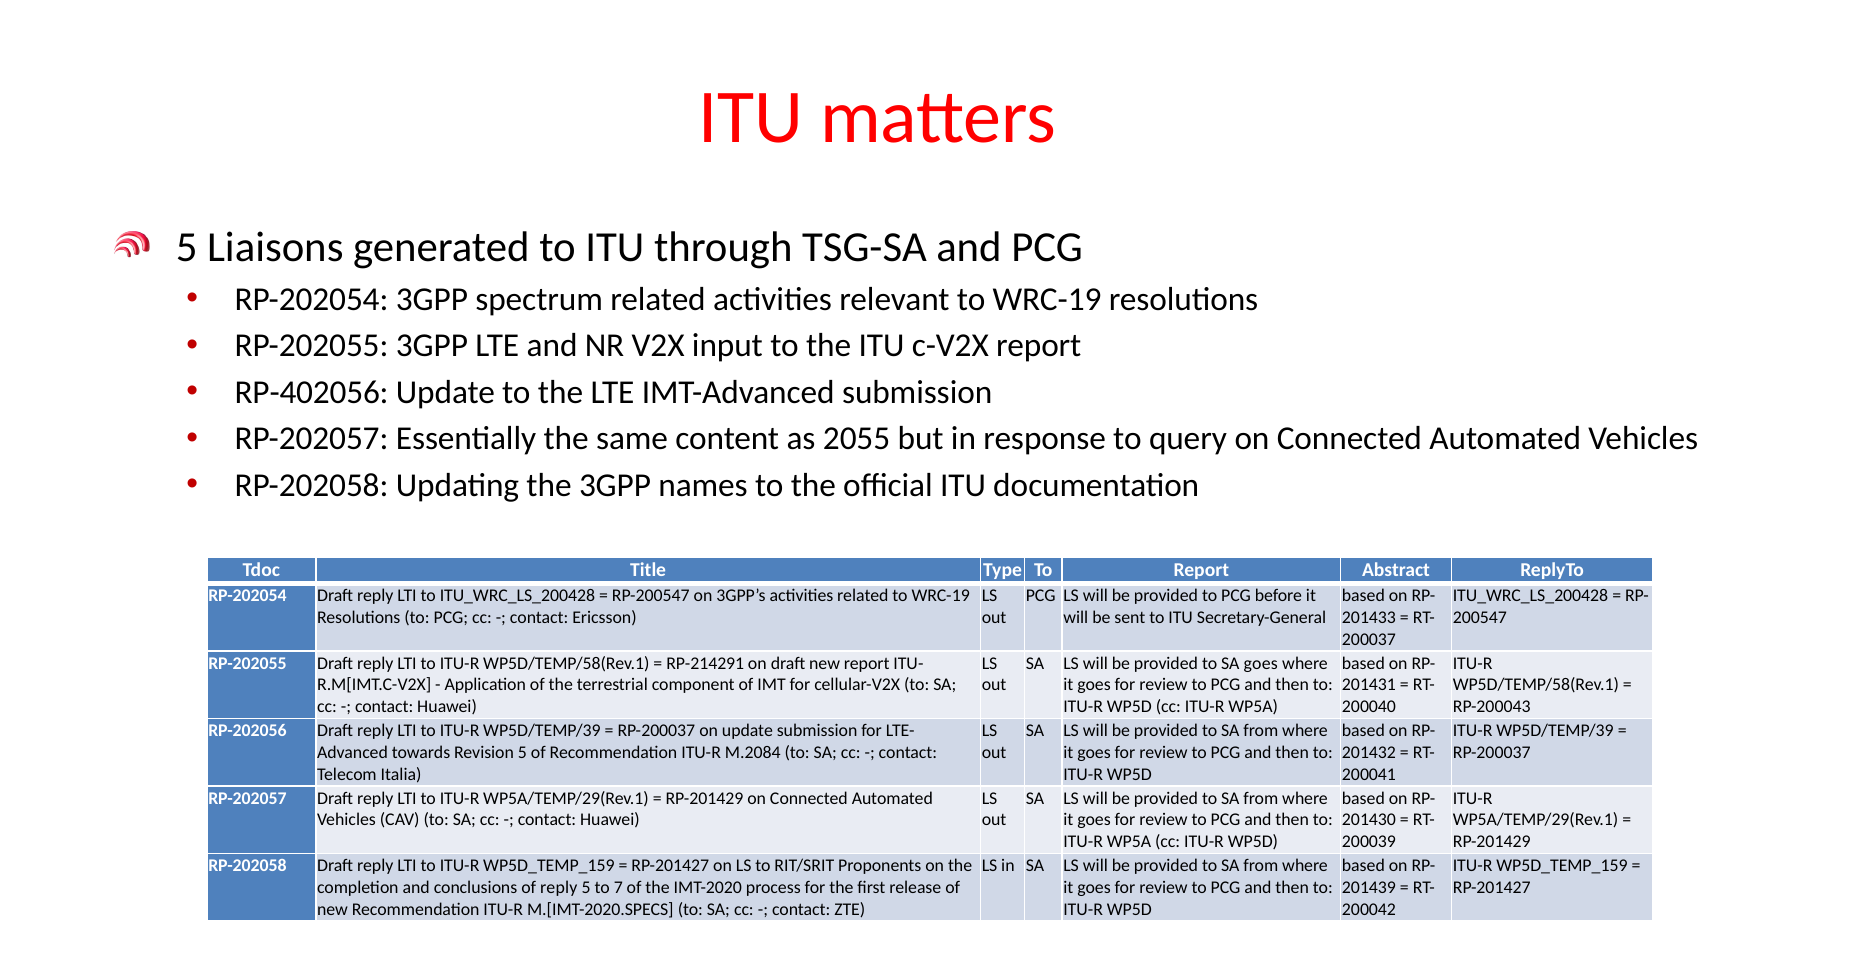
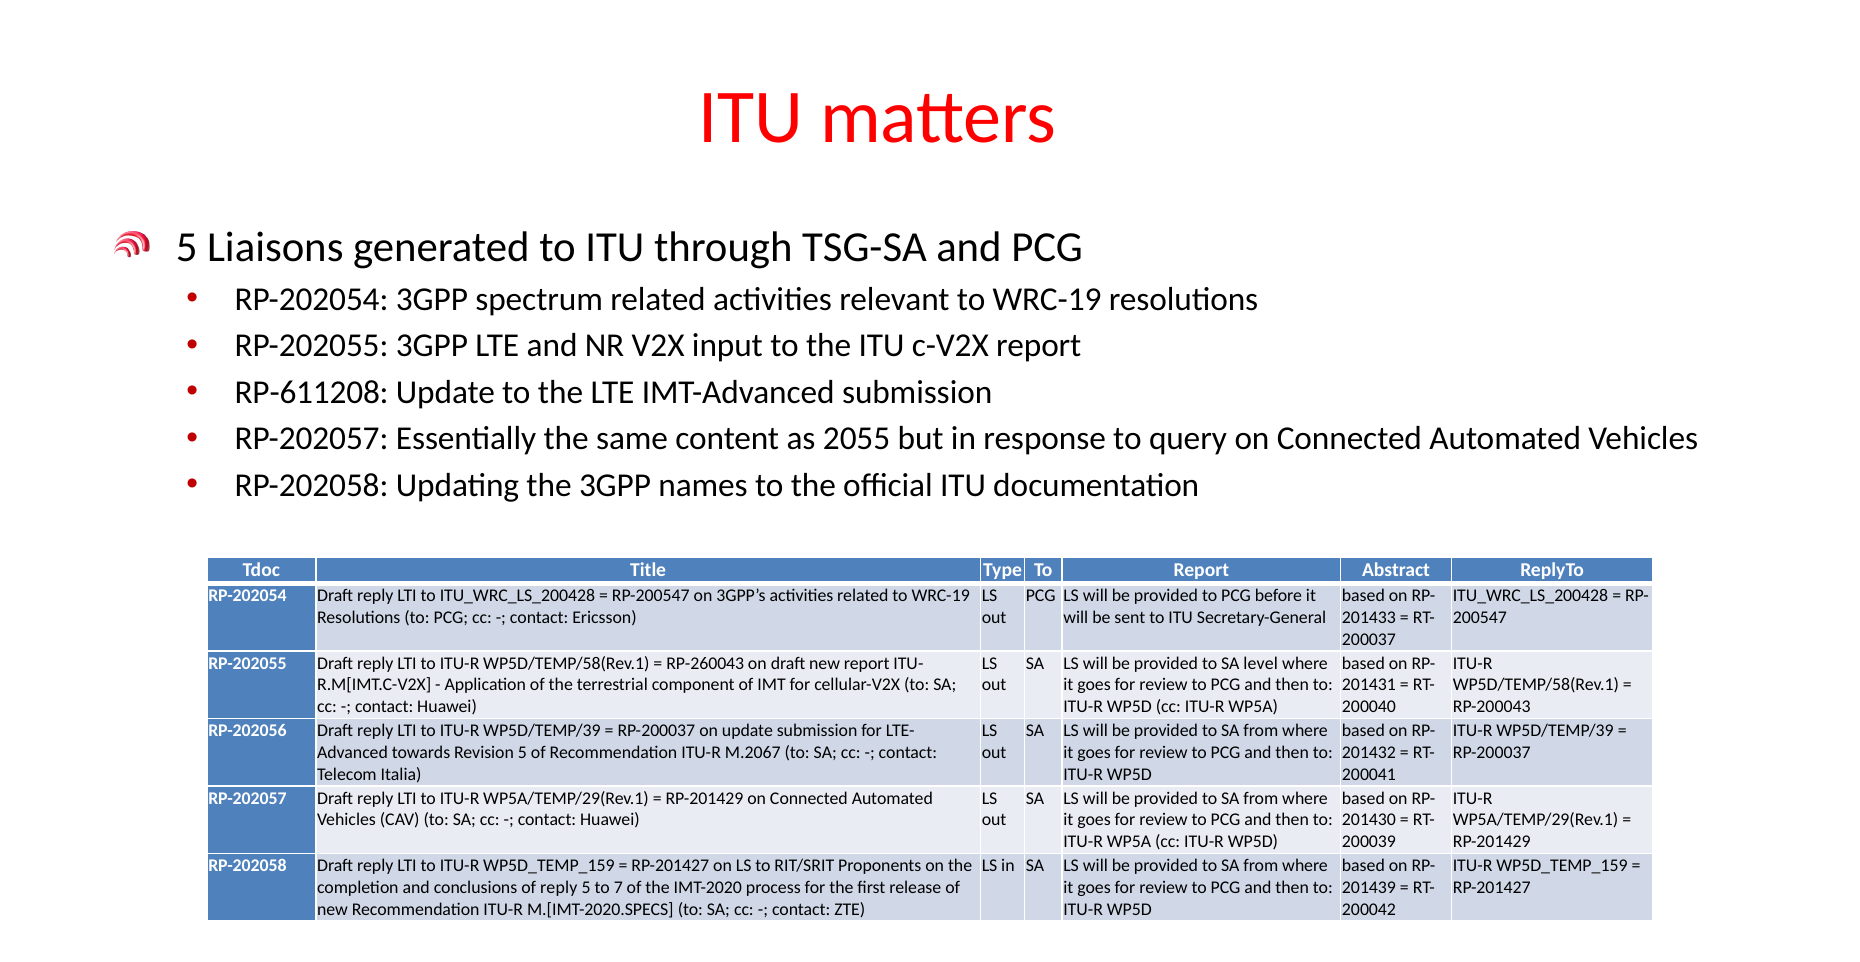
RP-402056: RP-402056 -> RP-611208 (312, 392)
RP-214291: RP-214291 -> RP-260043 (705, 663)
SA goes: goes -> level (1261, 663)
M.2084: M.2084 -> M.2067 (753, 753)
